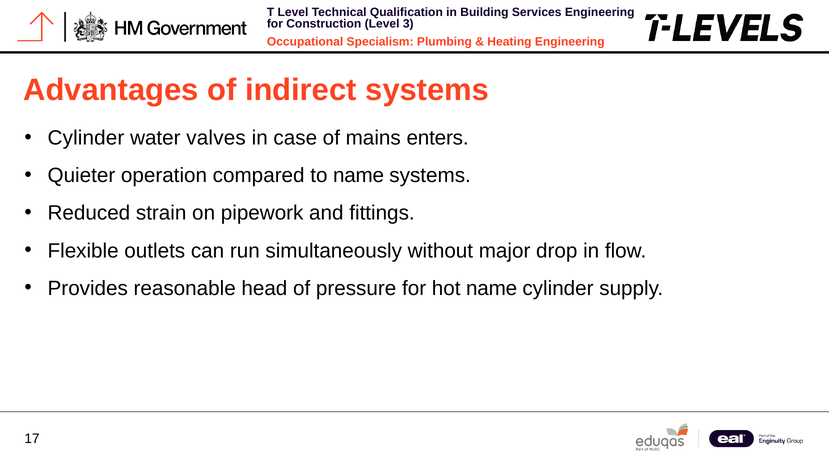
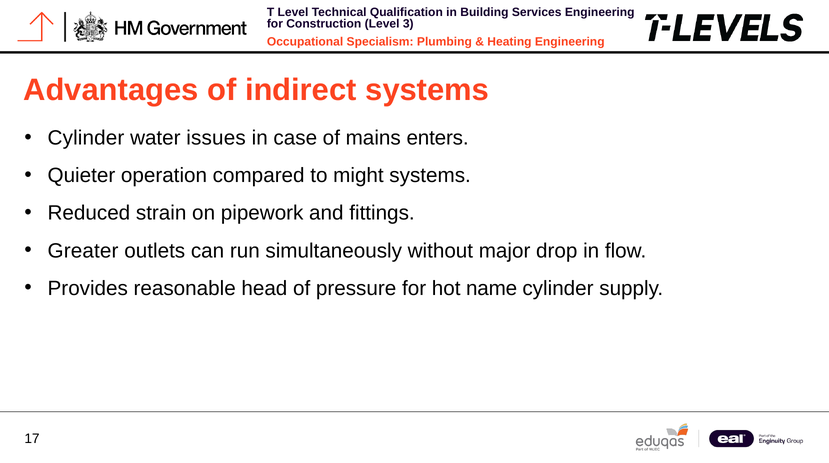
valves: valves -> issues (216, 138)
to name: name -> might (358, 176)
Flexible: Flexible -> Greater (83, 251)
